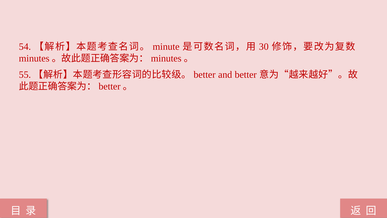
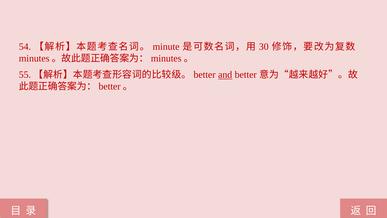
and underline: none -> present (225, 75)
